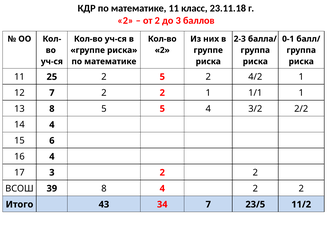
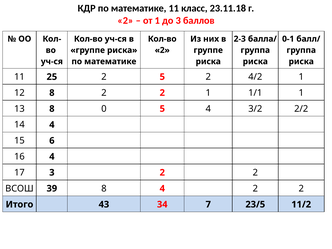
от 2: 2 -> 1 (157, 21)
12 7: 7 -> 8 (52, 93)
8 5: 5 -> 0 (104, 109)
